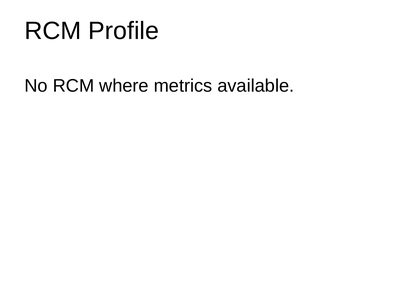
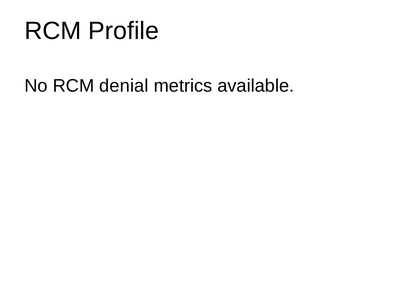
where: where -> denial (124, 86)
